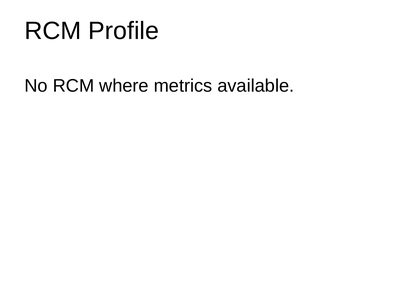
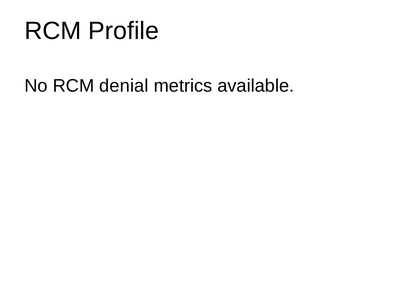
where: where -> denial (124, 86)
